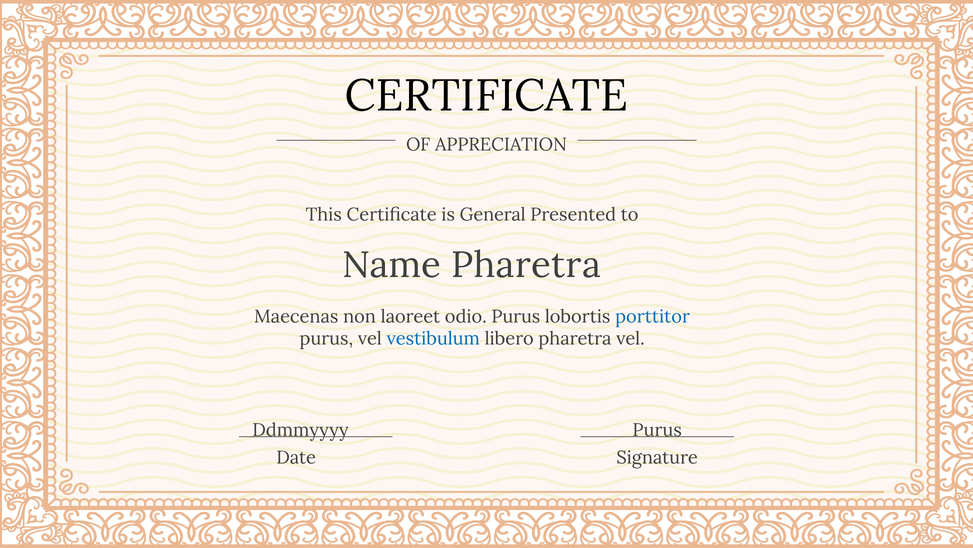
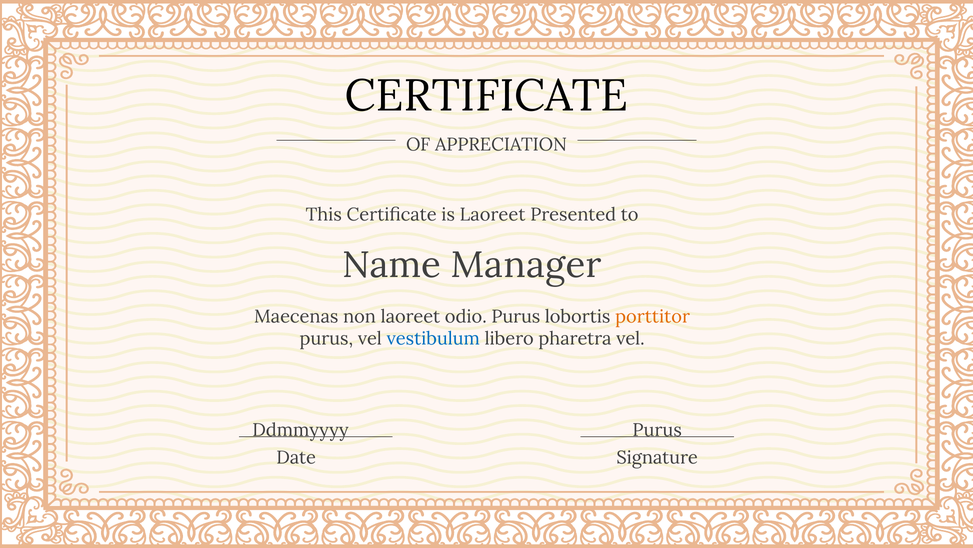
is General: General -> Laoreet (493, 215)
Name Pharetra: Pharetra -> Manager (526, 265)
porttitor colour: blue -> orange (653, 316)
